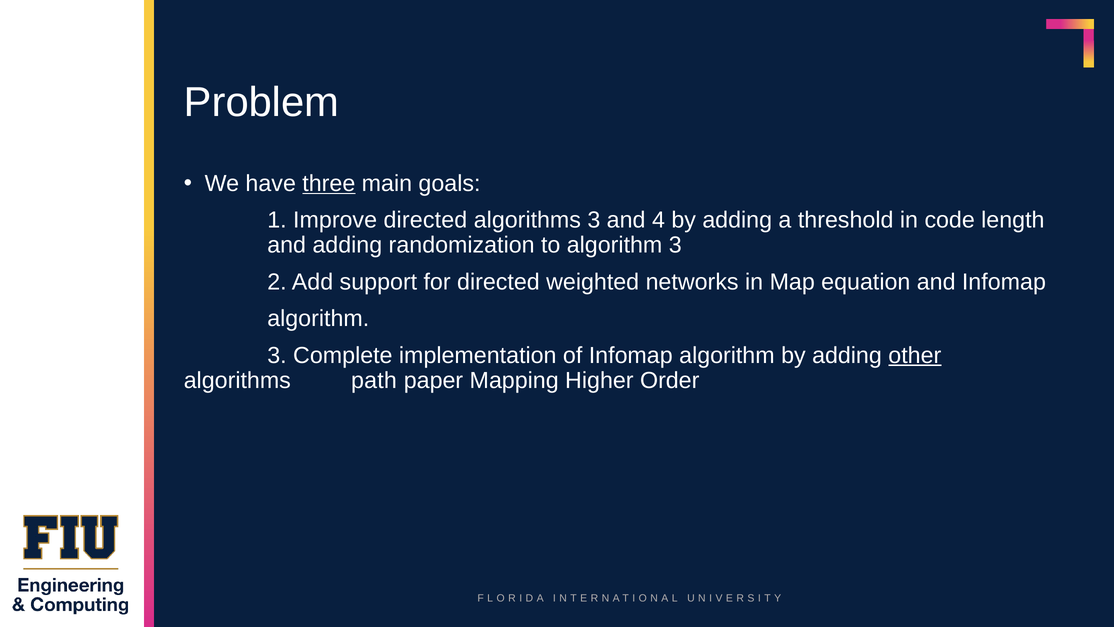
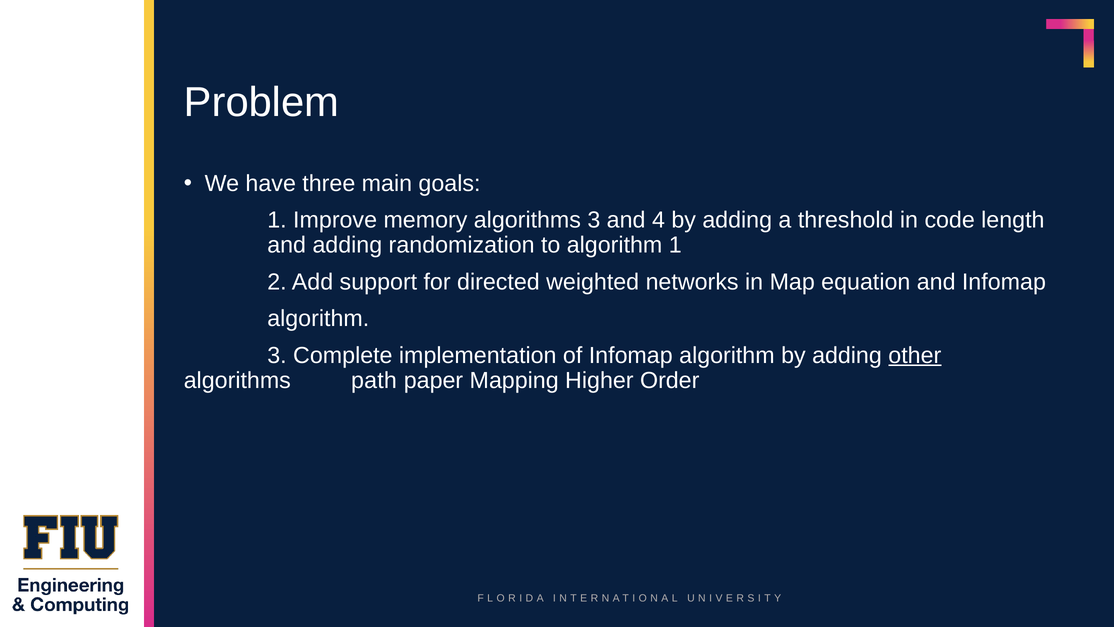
three underline: present -> none (329, 183)
Improve directed: directed -> memory (425, 220)
to algorithm 3: 3 -> 1 (675, 245)
